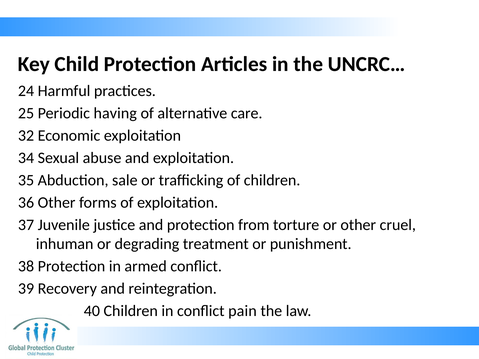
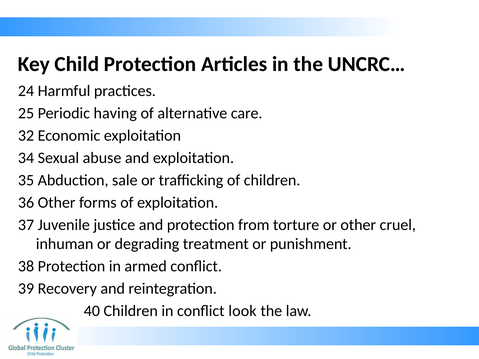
pain: pain -> look (242, 311)
